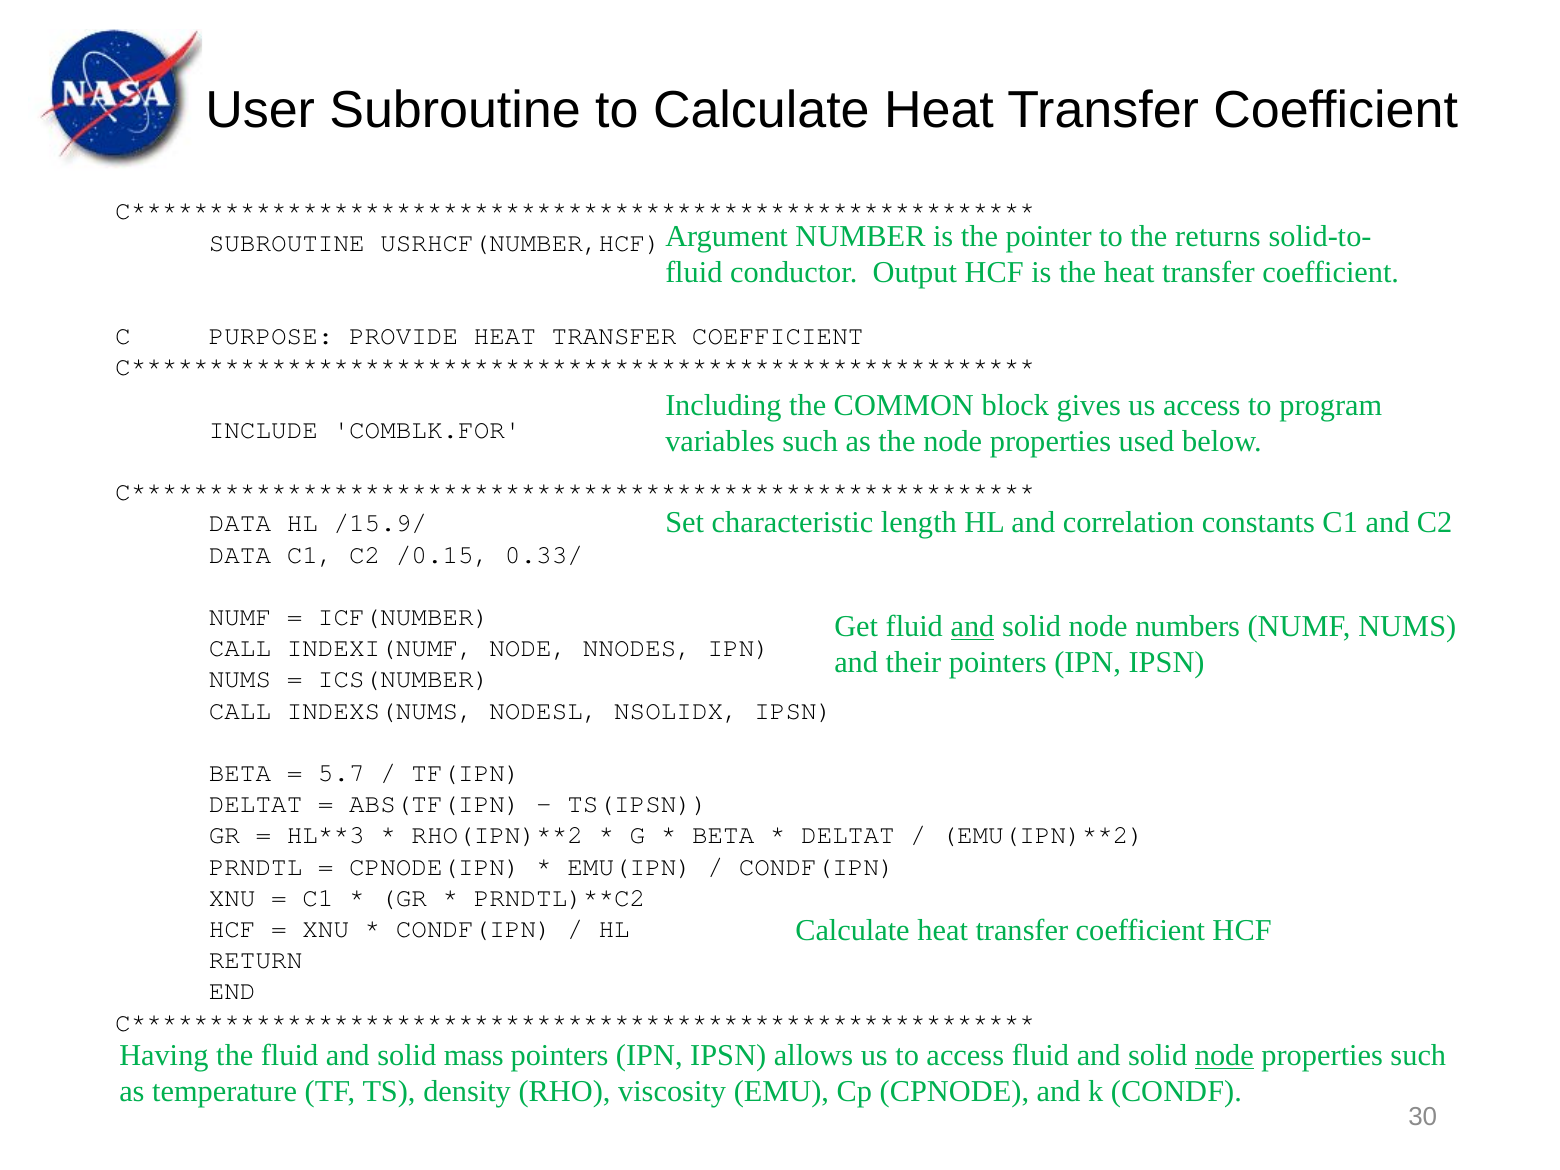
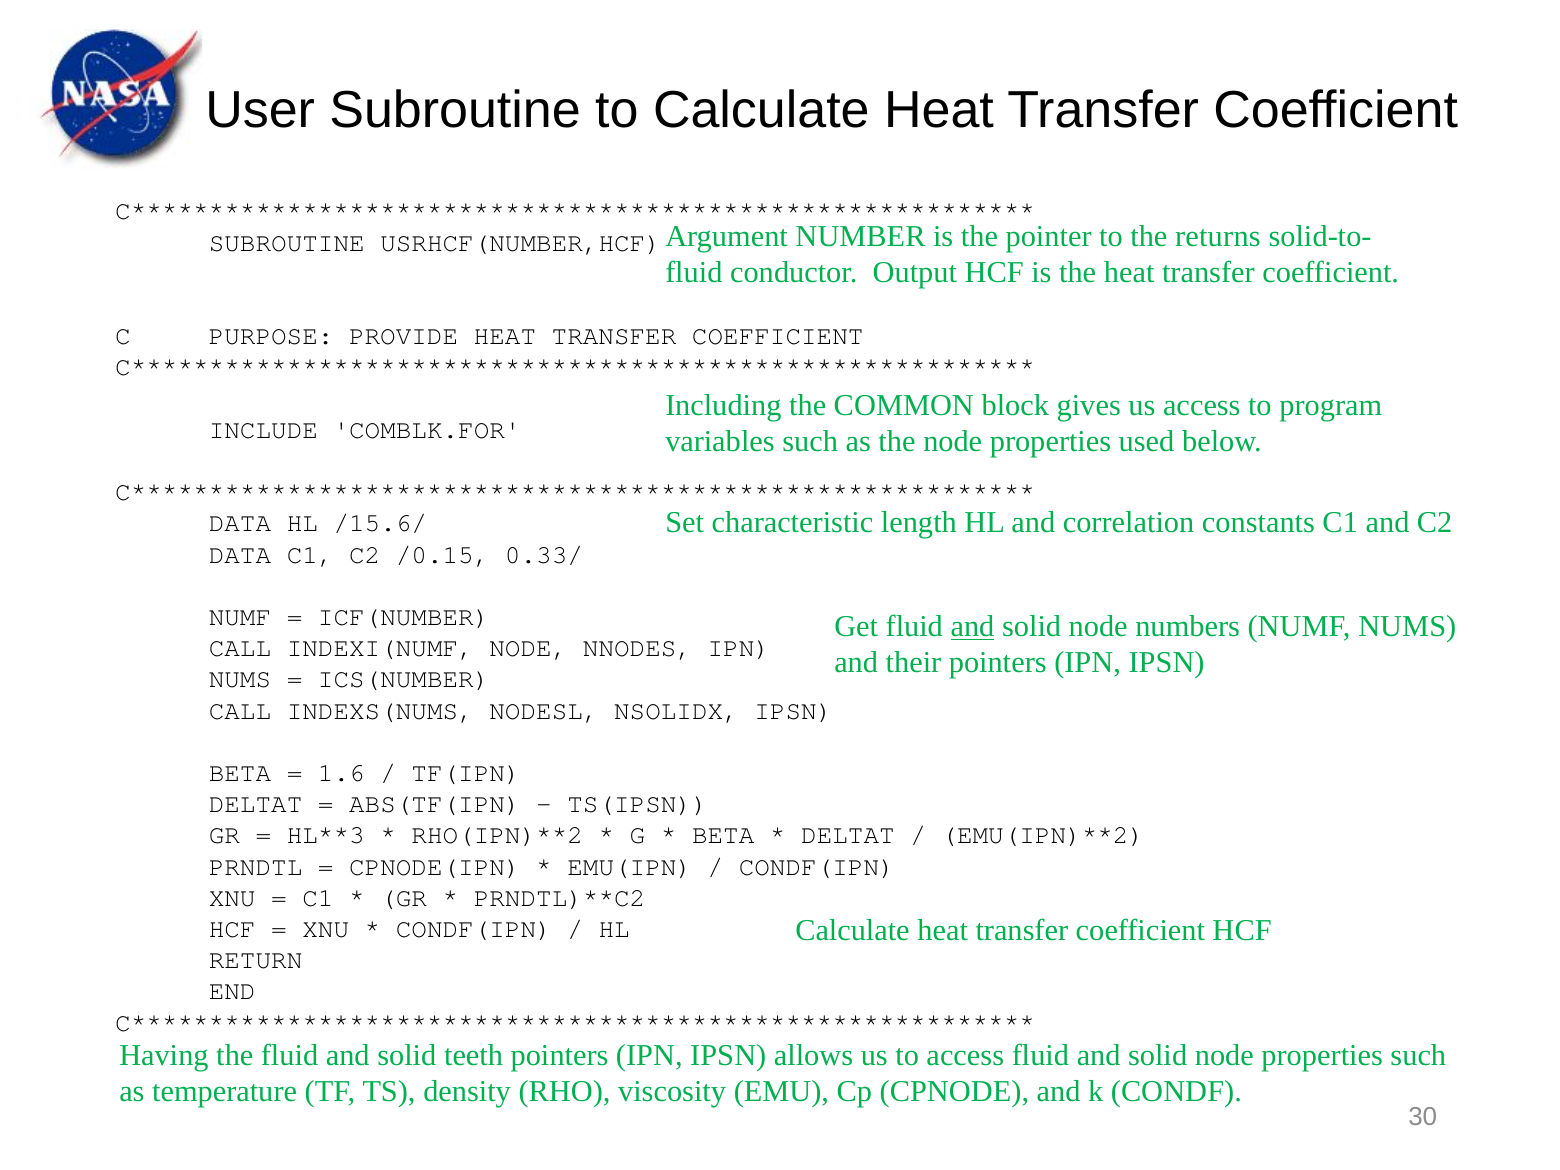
/15.9/: /15.9/ -> /15.6/ (380, 523)
5.7: 5.7 -> 1.6 (341, 773)
mass: mass -> teeth (474, 1056)
node underline: present -> none (1224, 1056)
